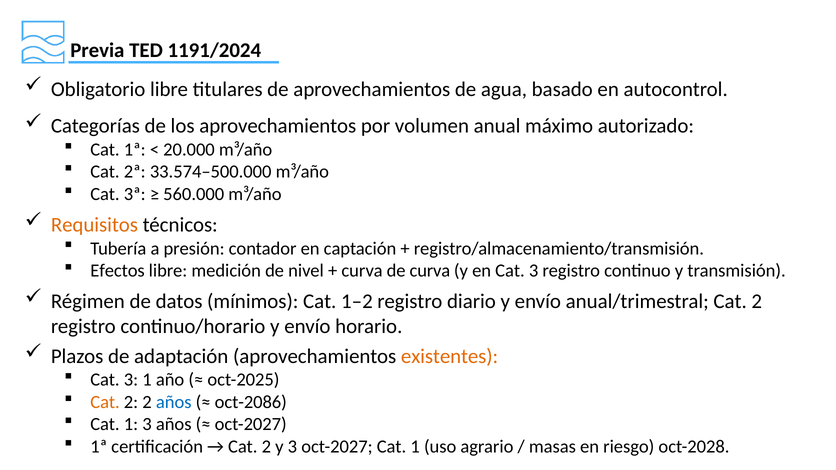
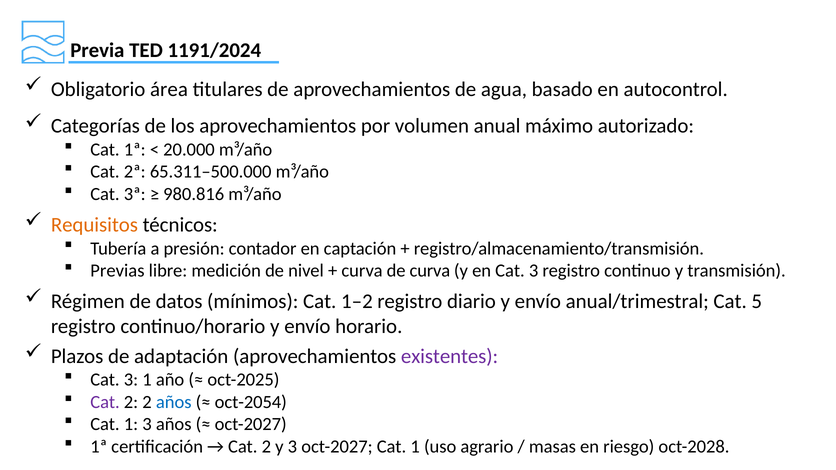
Obligatorio libre: libre -> área (169, 89)
33.574–500.000: 33.574–500.000 -> 65.311–500.000 (211, 172)
560.000: 560.000 -> 980.816 (194, 194)
Efectos: Efectos -> Previas (117, 271)
anual/trimestral Cat 2: 2 -> 5 (757, 302)
existentes colour: orange -> purple (450, 356)
Cat colour: orange -> purple (105, 402)
oct-2086: oct-2086 -> oct-2054 (251, 402)
